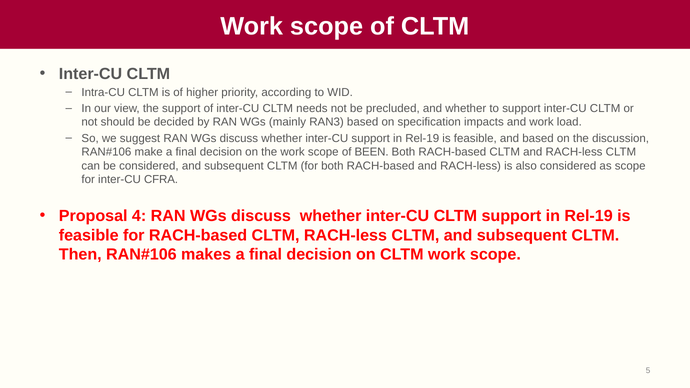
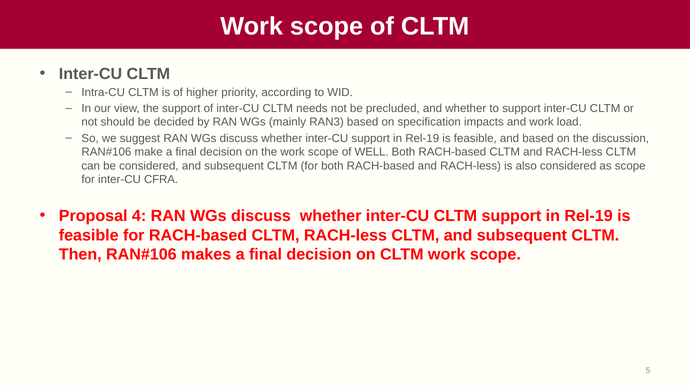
BEEN: BEEN -> WELL (372, 152)
